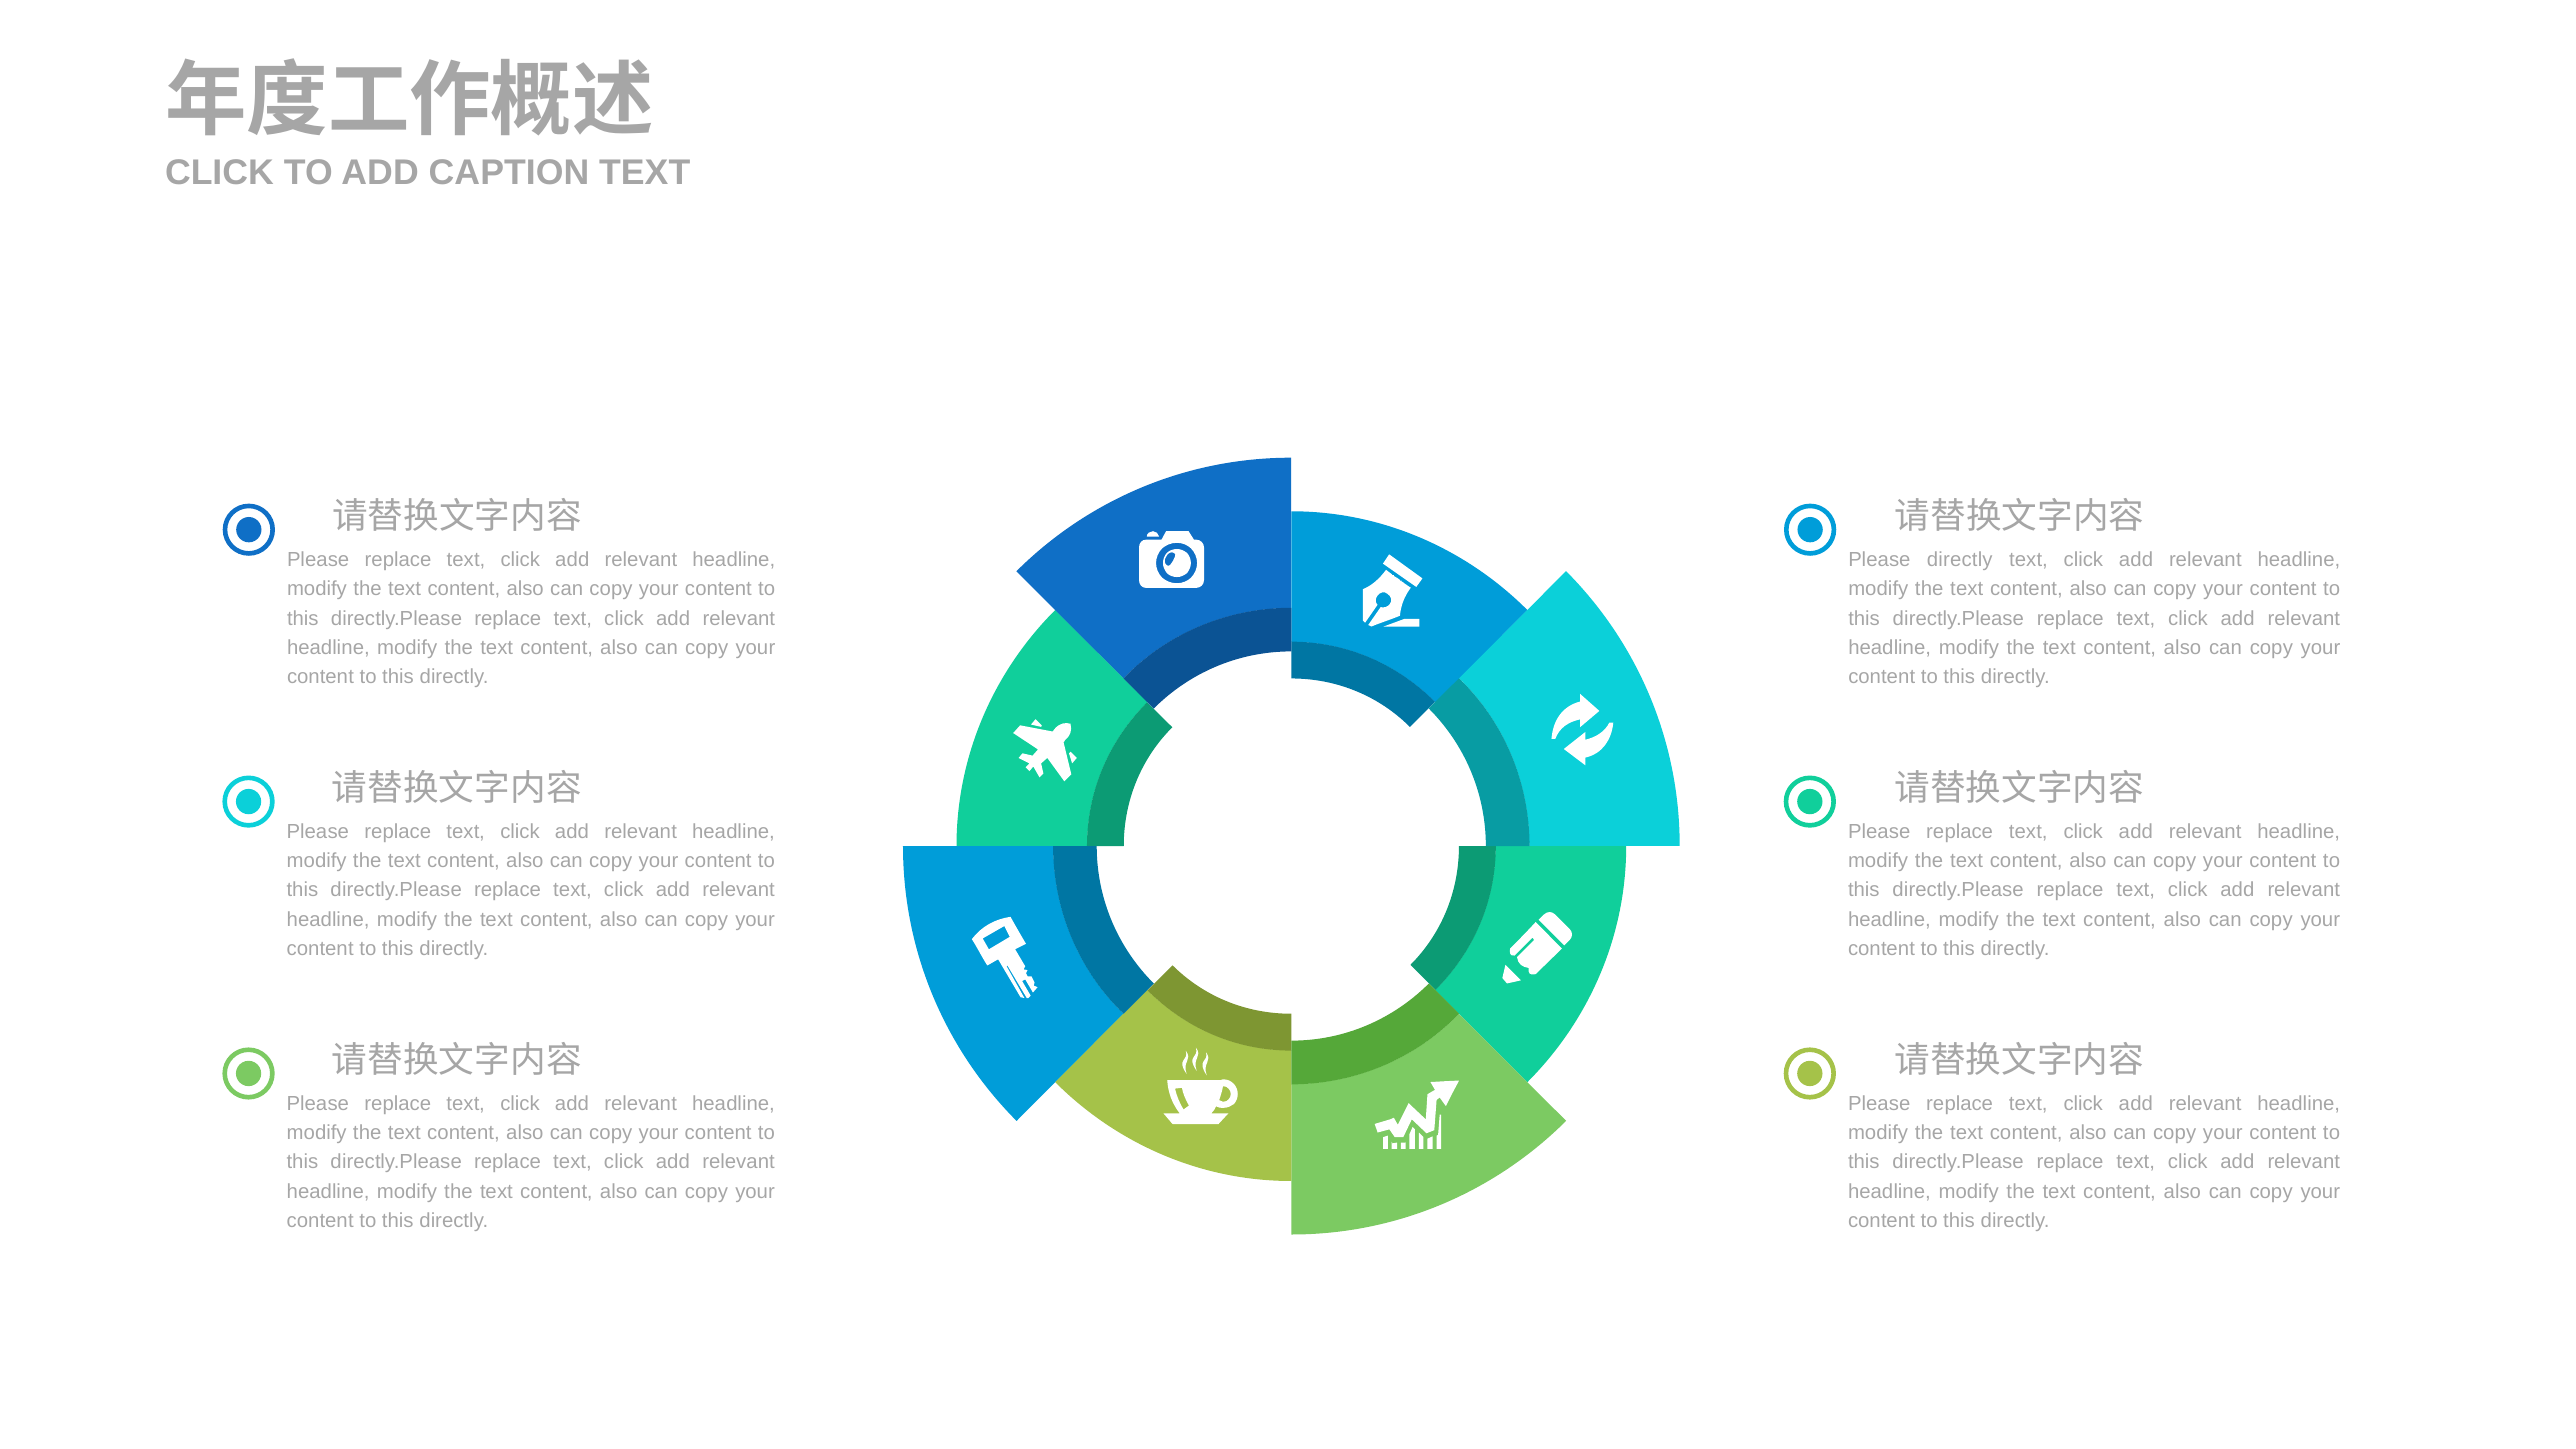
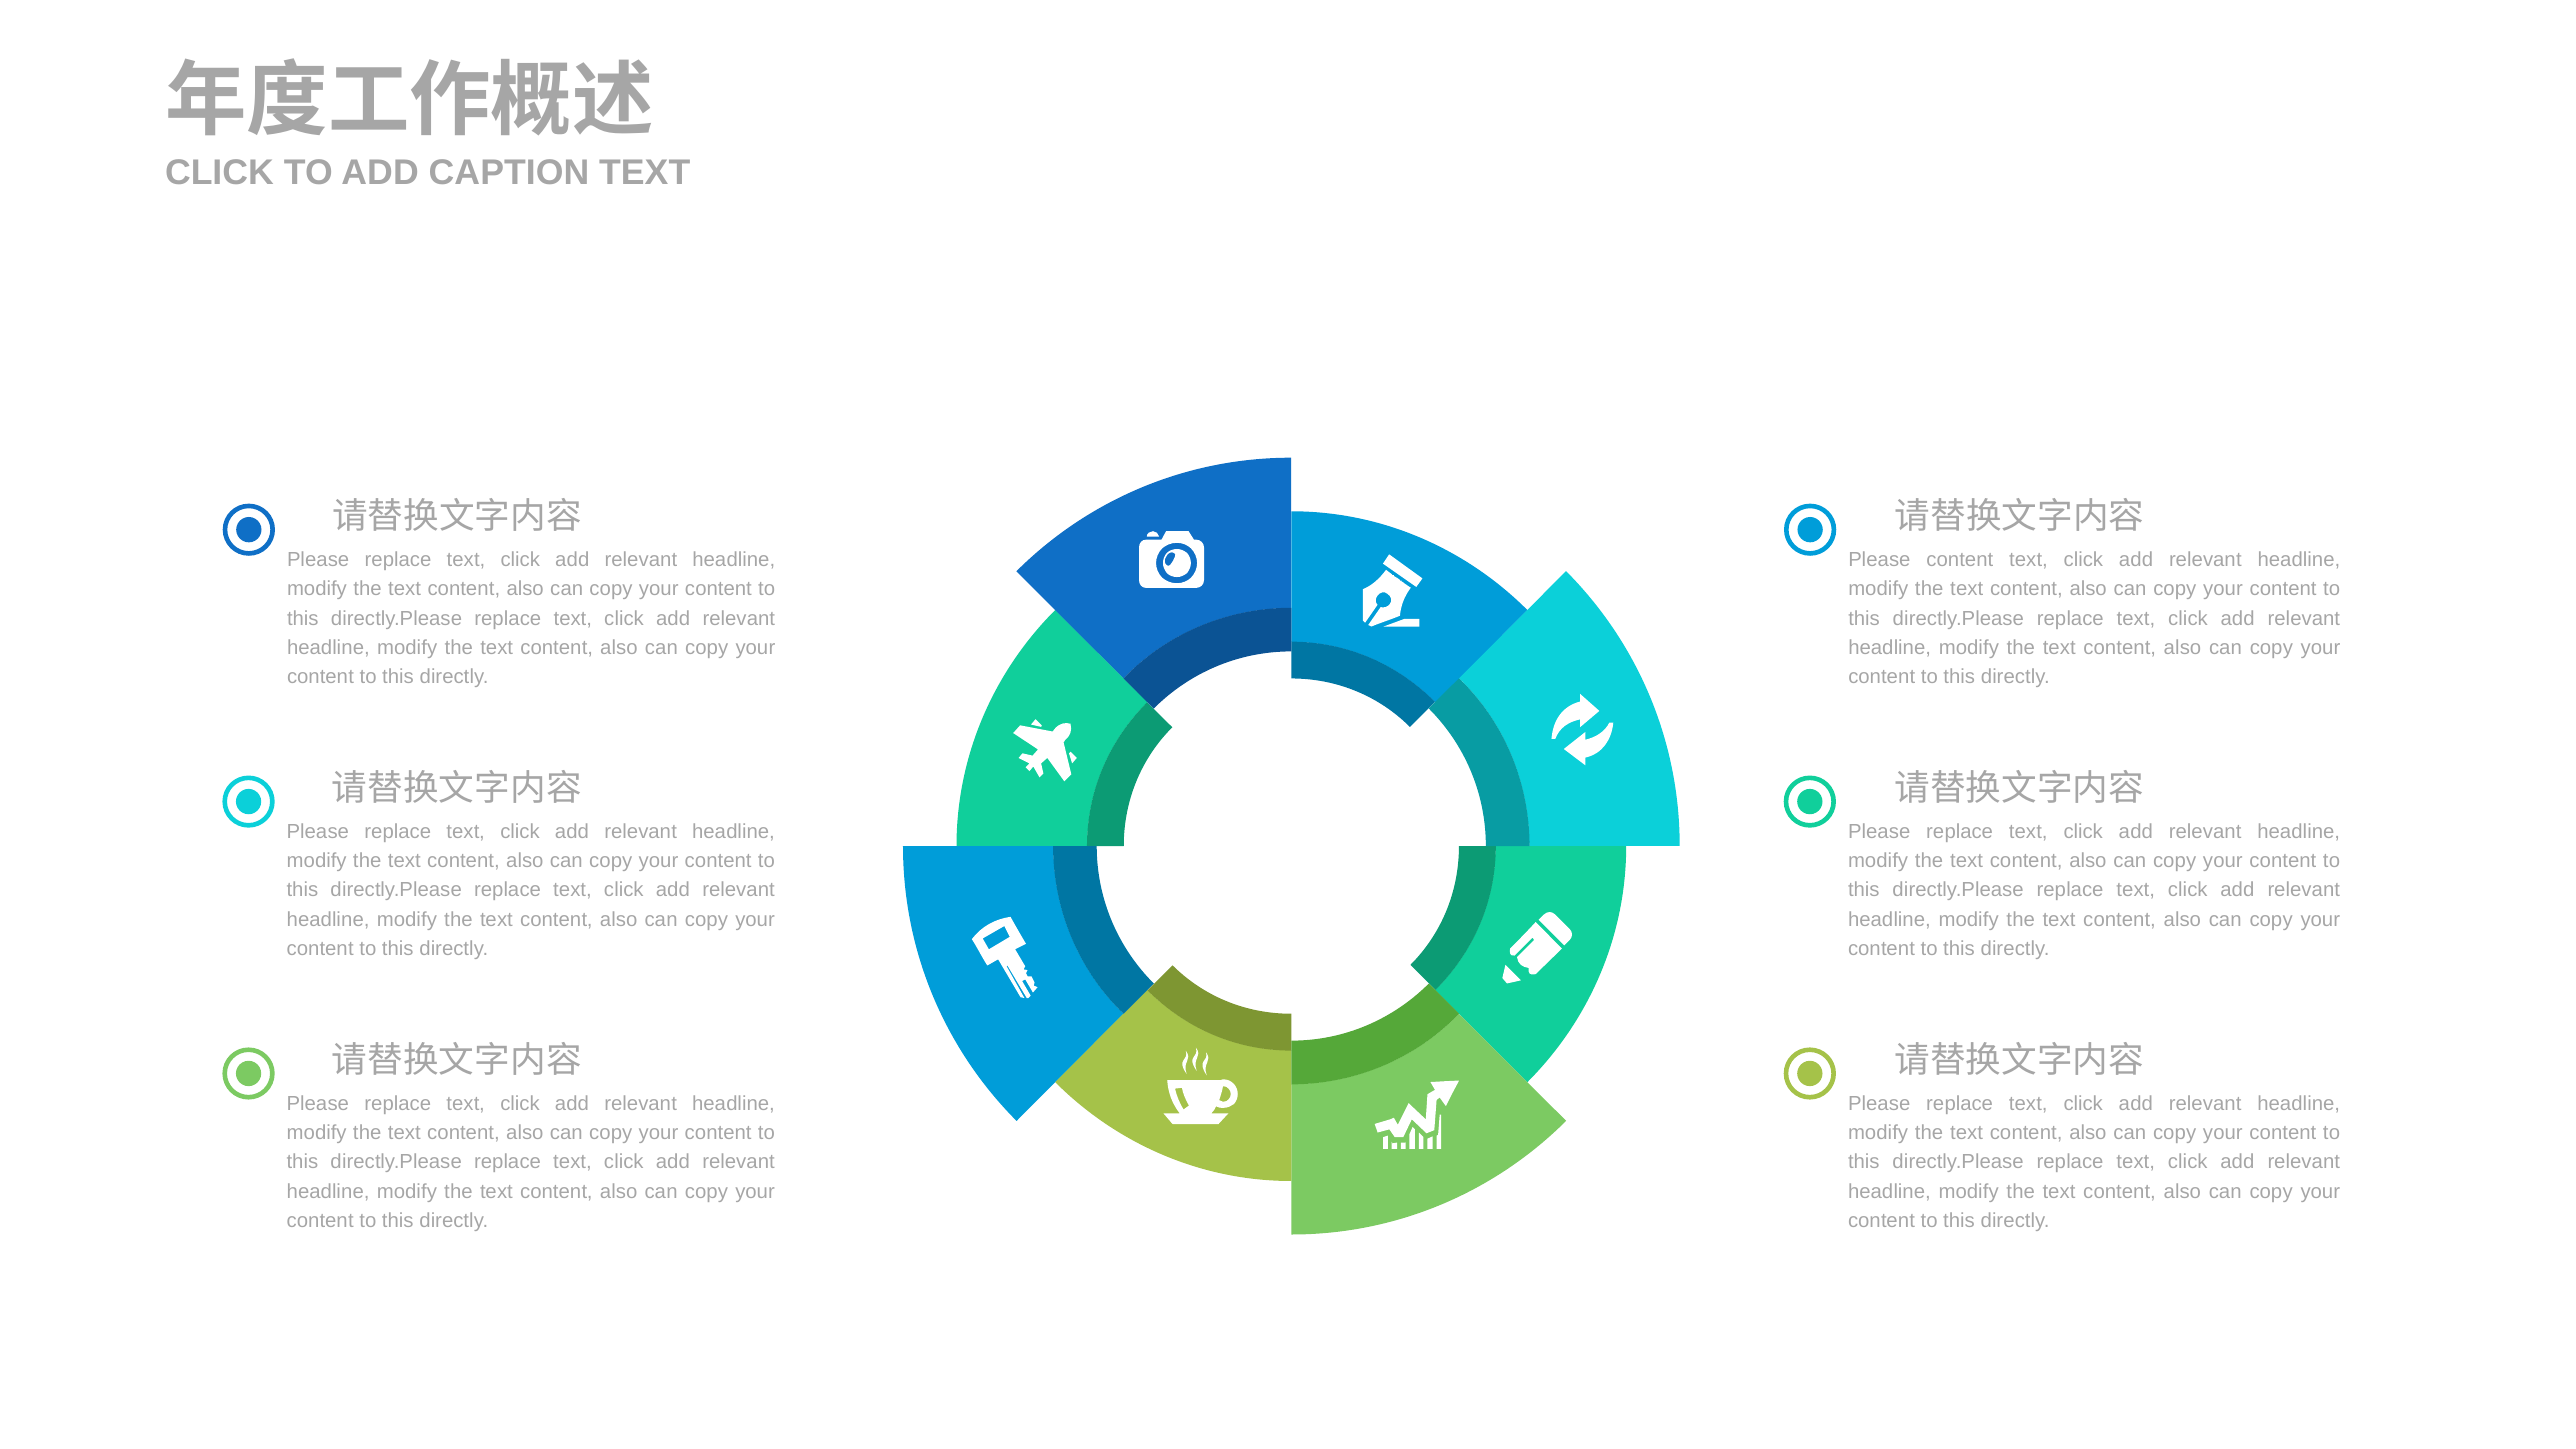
Please directly: directly -> content (1960, 560)
